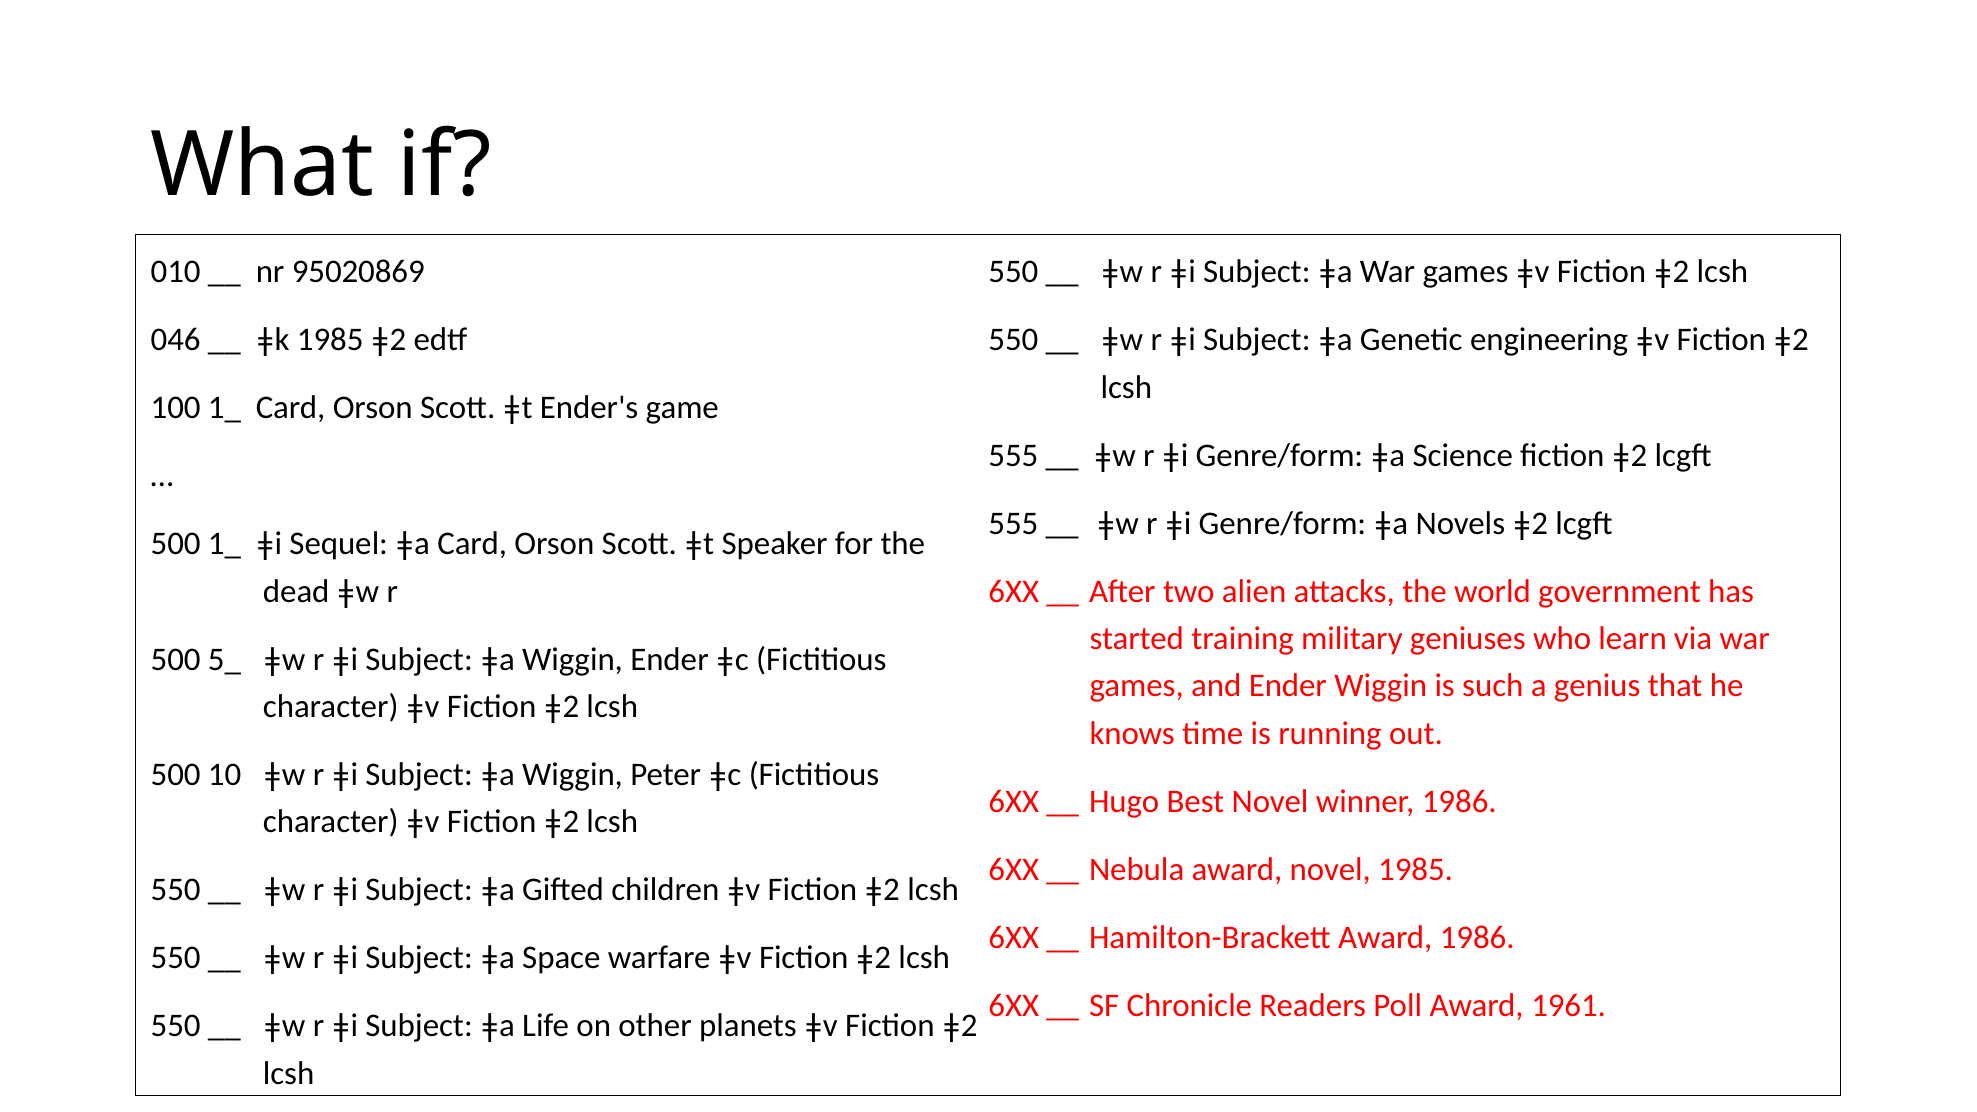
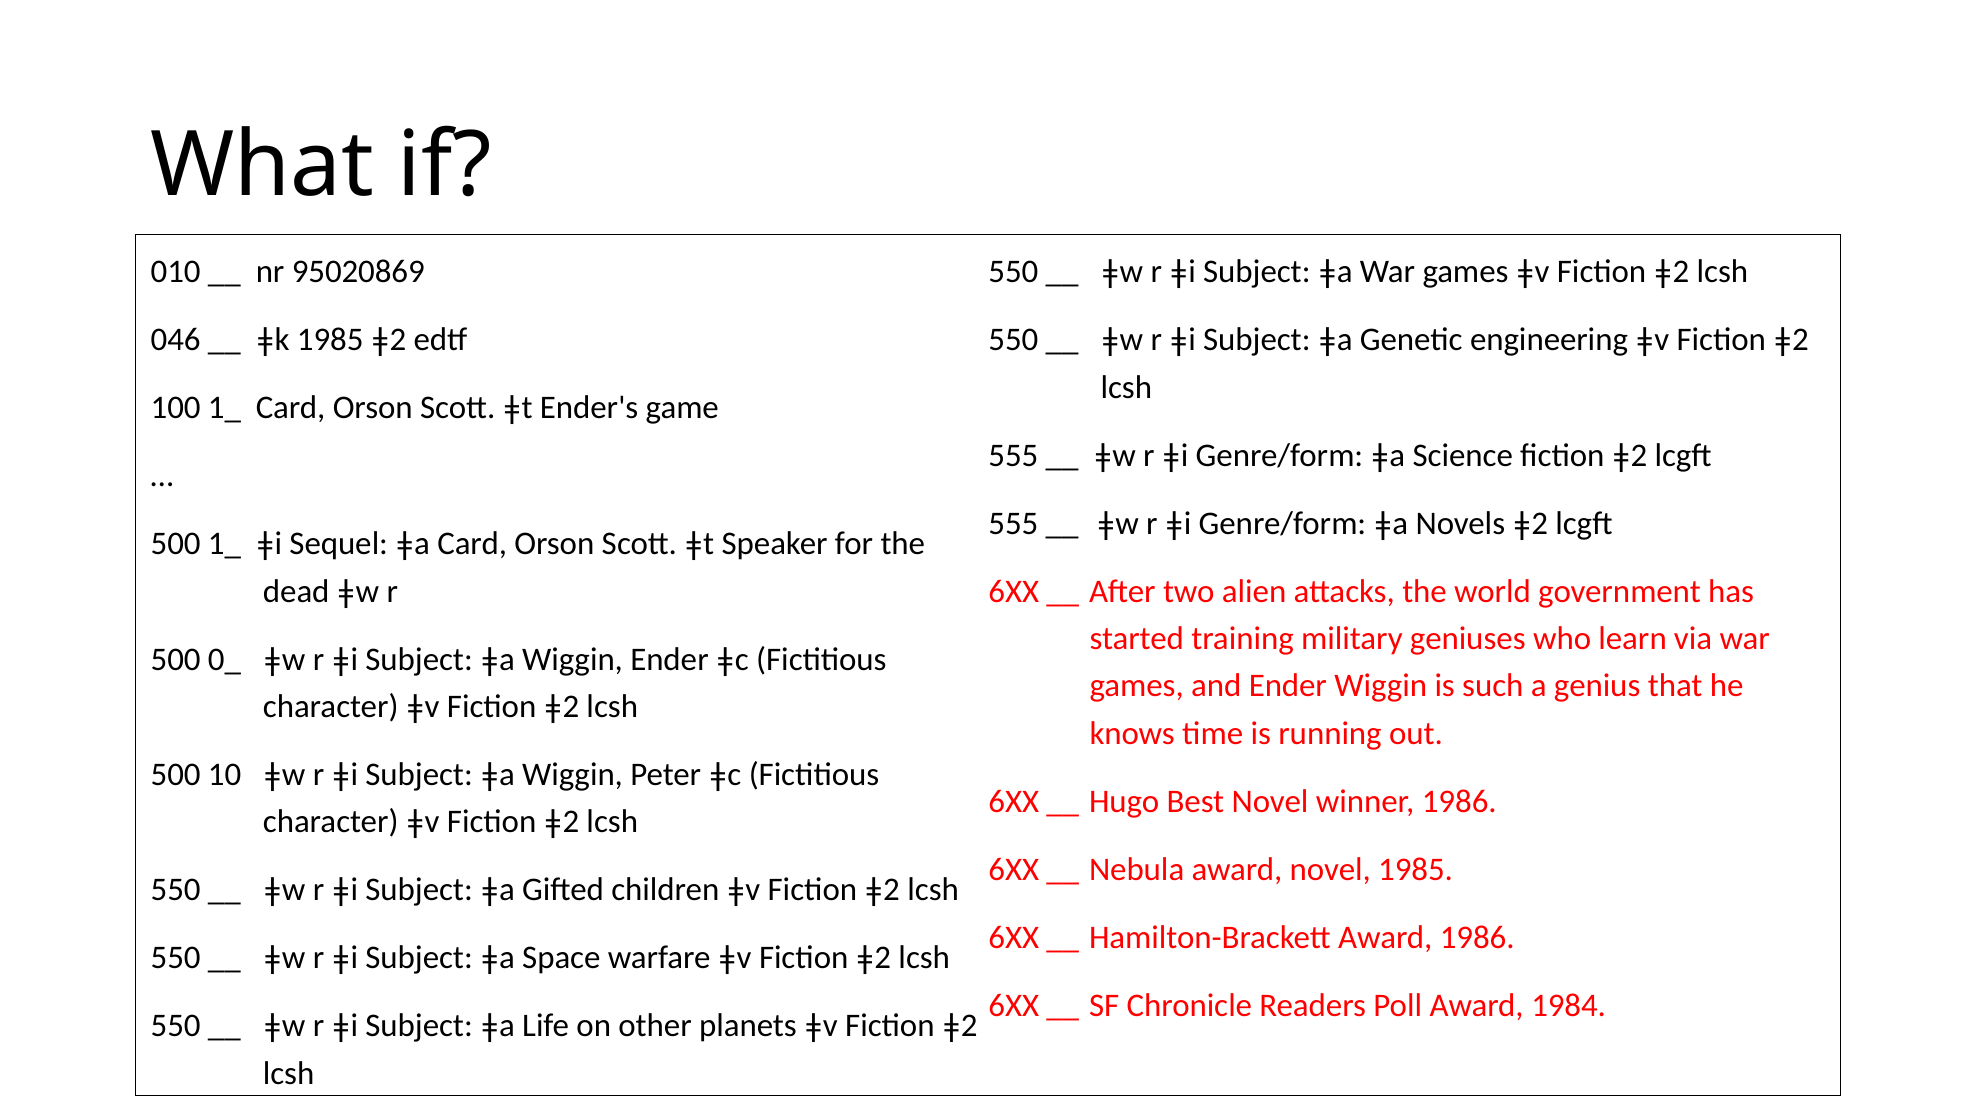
5_: 5_ -> 0_ (224, 659)
1961: 1961 -> 1984 (1569, 1006)
